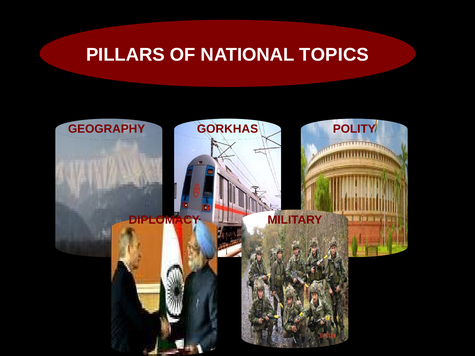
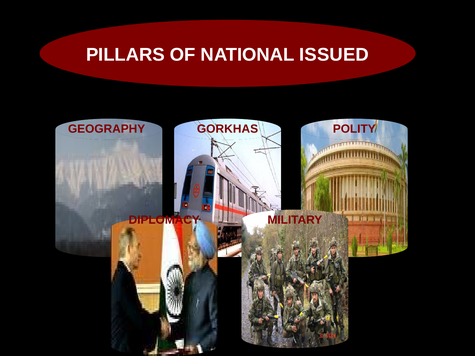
TOPICS: TOPICS -> ISSUED (334, 55)
